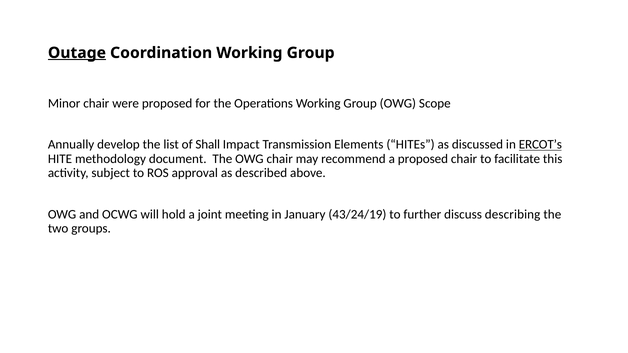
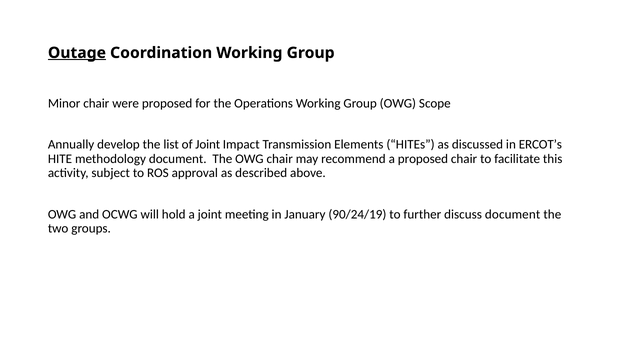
of Shall: Shall -> Joint (208, 145)
ERCOT’s underline: present -> none (540, 145)
43/24/19: 43/24/19 -> 90/24/19 (357, 214)
discuss describing: describing -> document (513, 214)
